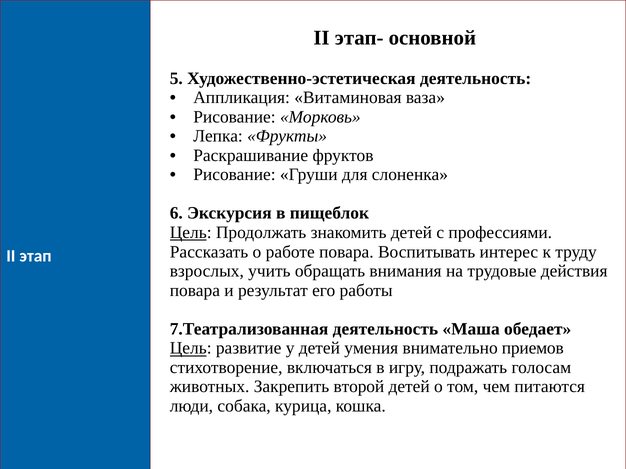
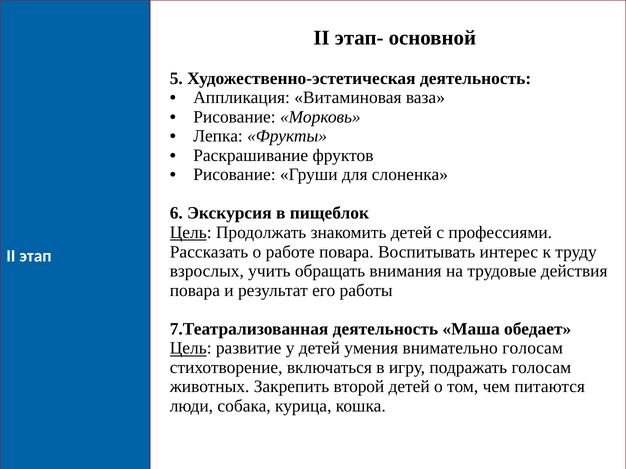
внимательно приемов: приемов -> голосам (533, 349)
